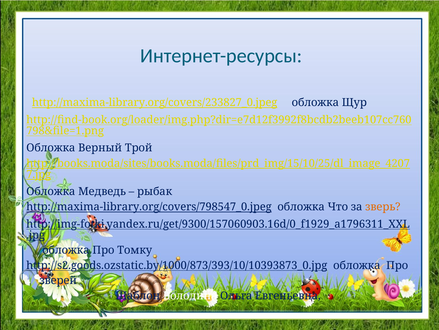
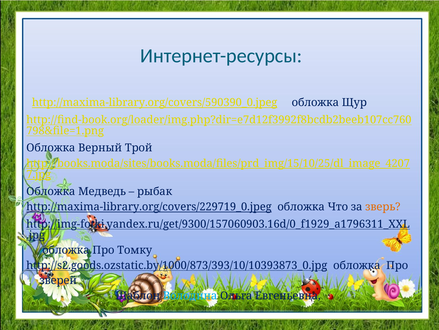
http://maxima-library.org/covers/233827_0.jpeg: http://maxima-library.org/covers/233827_0.jpeg -> http://maxima-library.org/covers/590390_0.jpeg (155, 102)
http://maxima-library.org/covers/798547_0.jpeg: http://maxima-library.org/covers/798547_0.jpeg -> http://maxima-library.org/covers/229719_0.jpeg (149, 206)
Володина colour: white -> light blue (190, 295)
